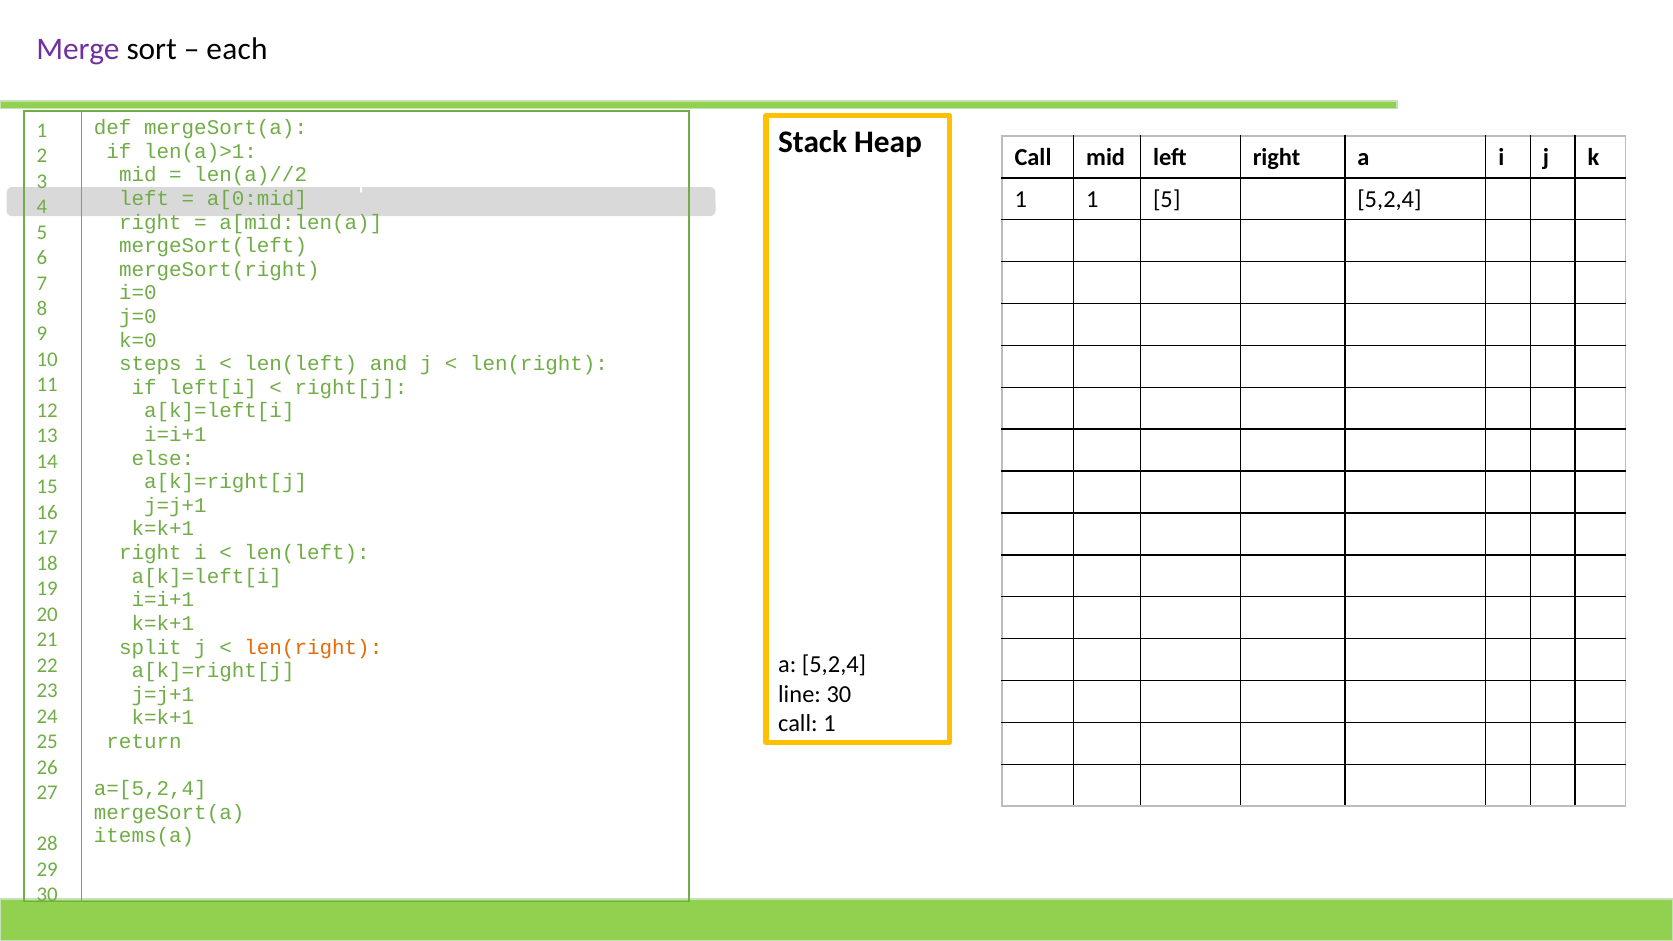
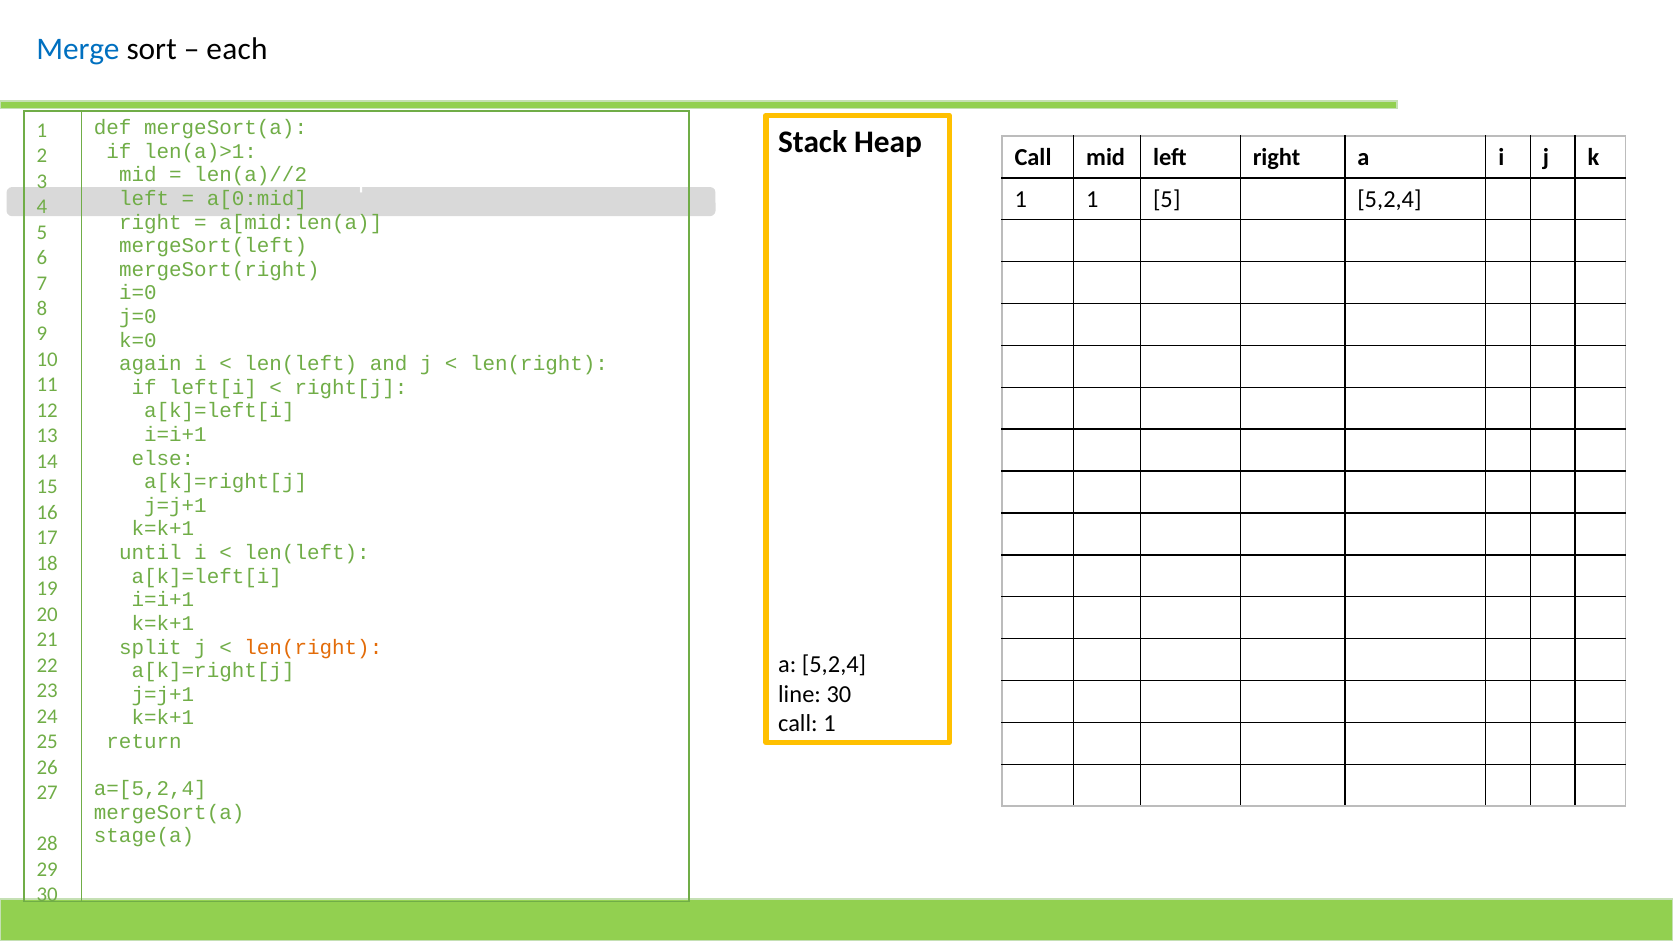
Merge colour: purple -> blue (78, 49)
steps: steps -> again (150, 364)
right: right -> until (150, 553)
items(a: items(a -> stage(a (144, 836)
